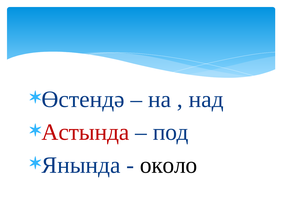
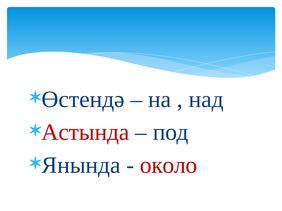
около colour: black -> red (169, 165)
